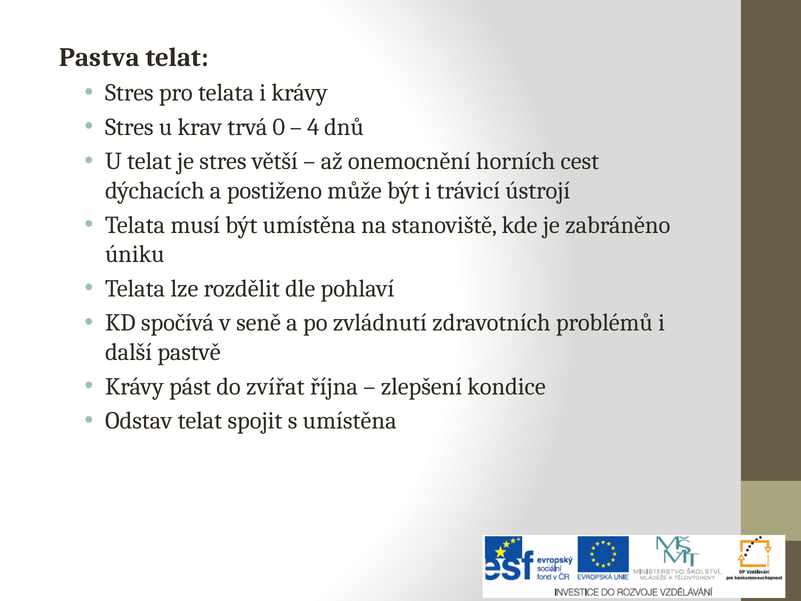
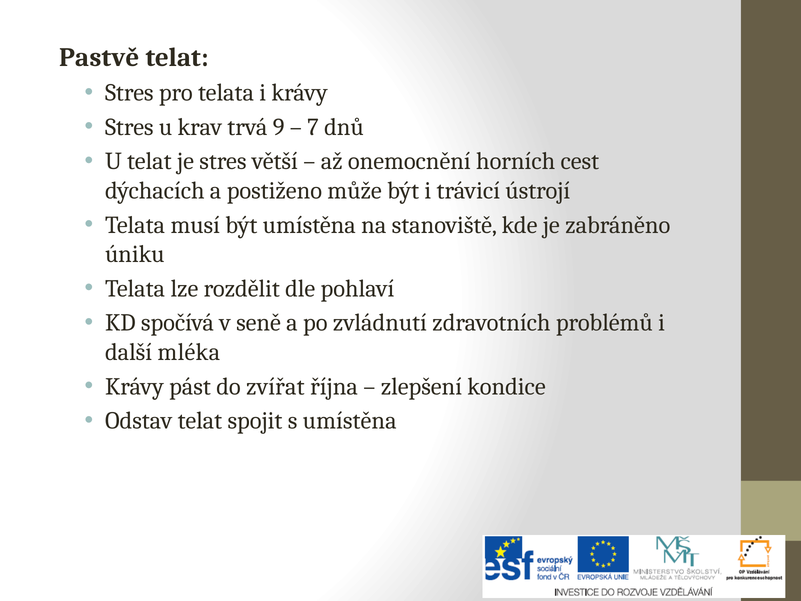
Pastva: Pastva -> Pastvě (99, 57)
0: 0 -> 9 (279, 127)
4: 4 -> 7 (313, 127)
pastvě: pastvě -> mléka (189, 352)
